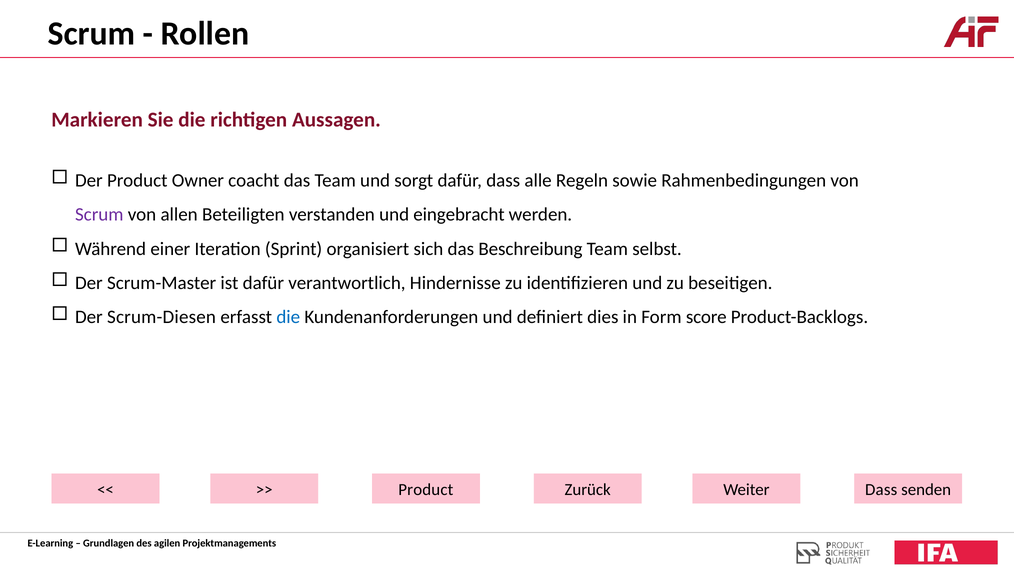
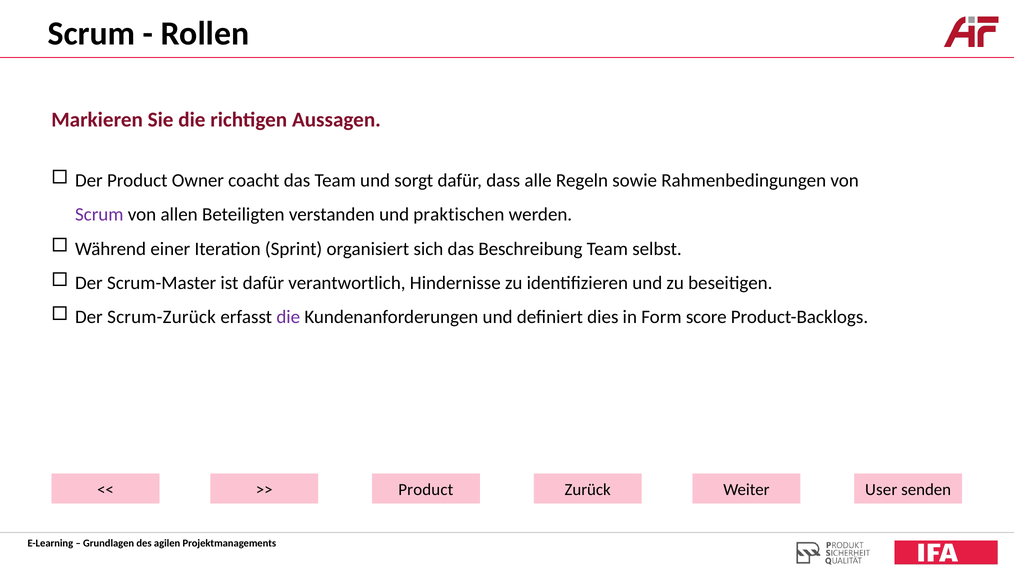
eingebracht: eingebracht -> praktischen (459, 215)
Scrum-Diesen: Scrum-Diesen -> Scrum-Zurück (162, 317)
die colour: blue -> purple (288, 317)
Dass: Dass -> User (881, 490)
